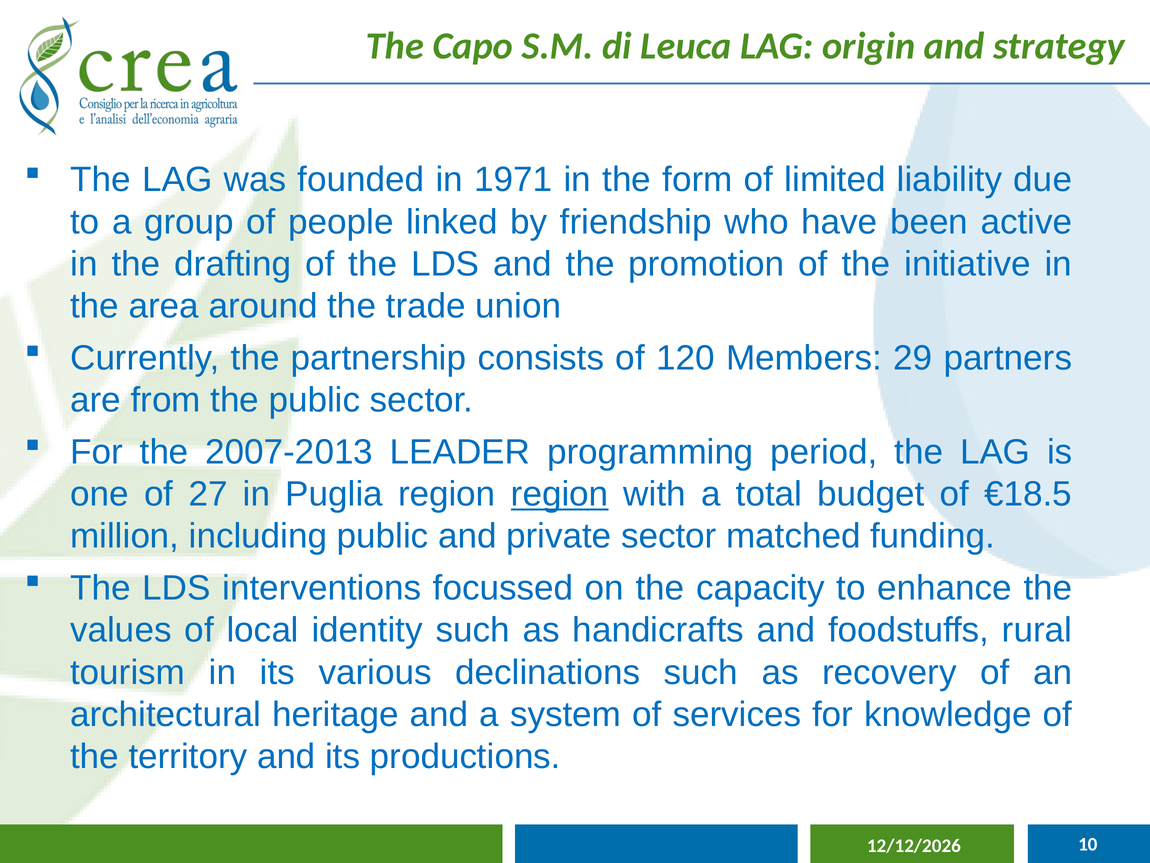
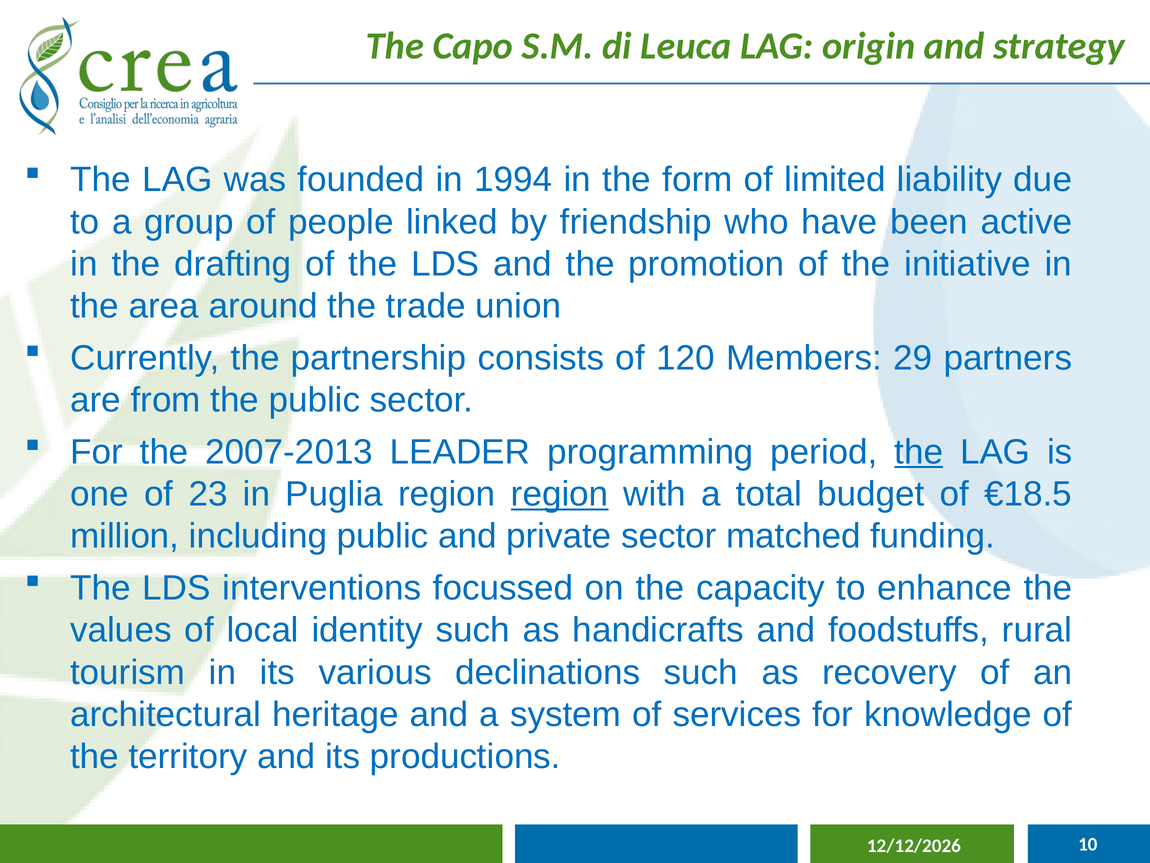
1971: 1971 -> 1994 (513, 180)
the underline: none -> present (919, 452)
27: 27 -> 23 (208, 494)
